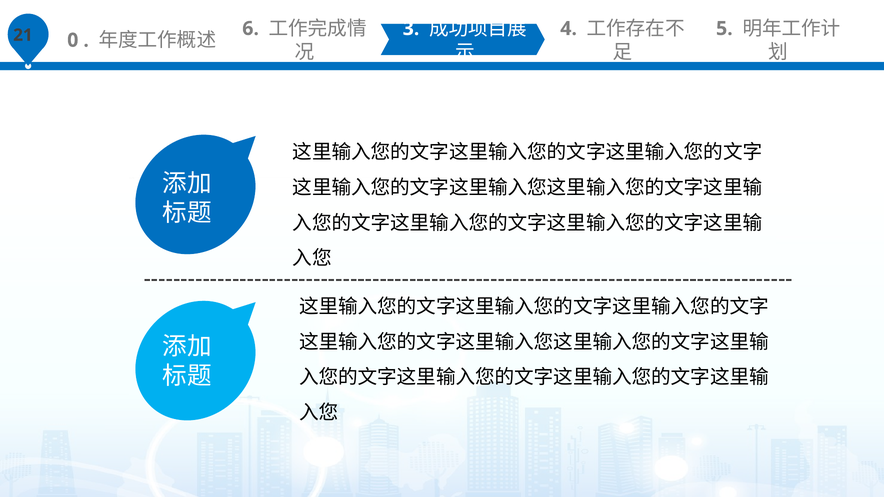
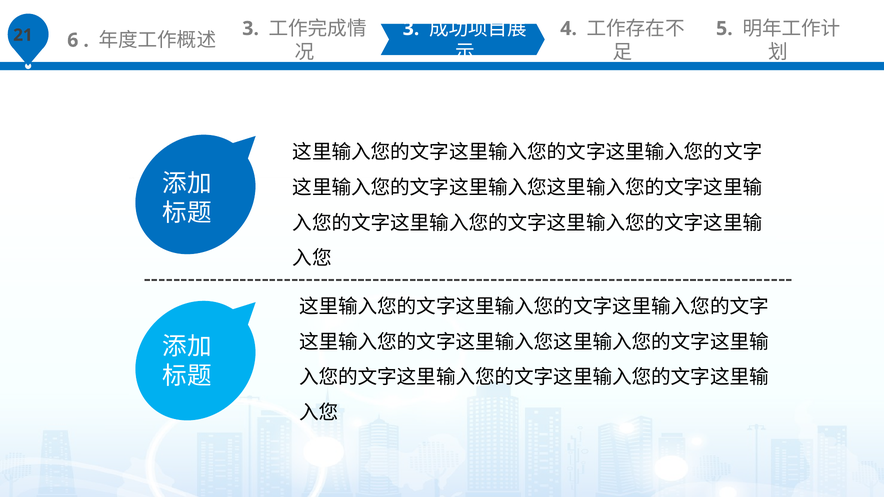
0: 0 -> 6 (73, 40)
6: 6 -> 3 (251, 29)
